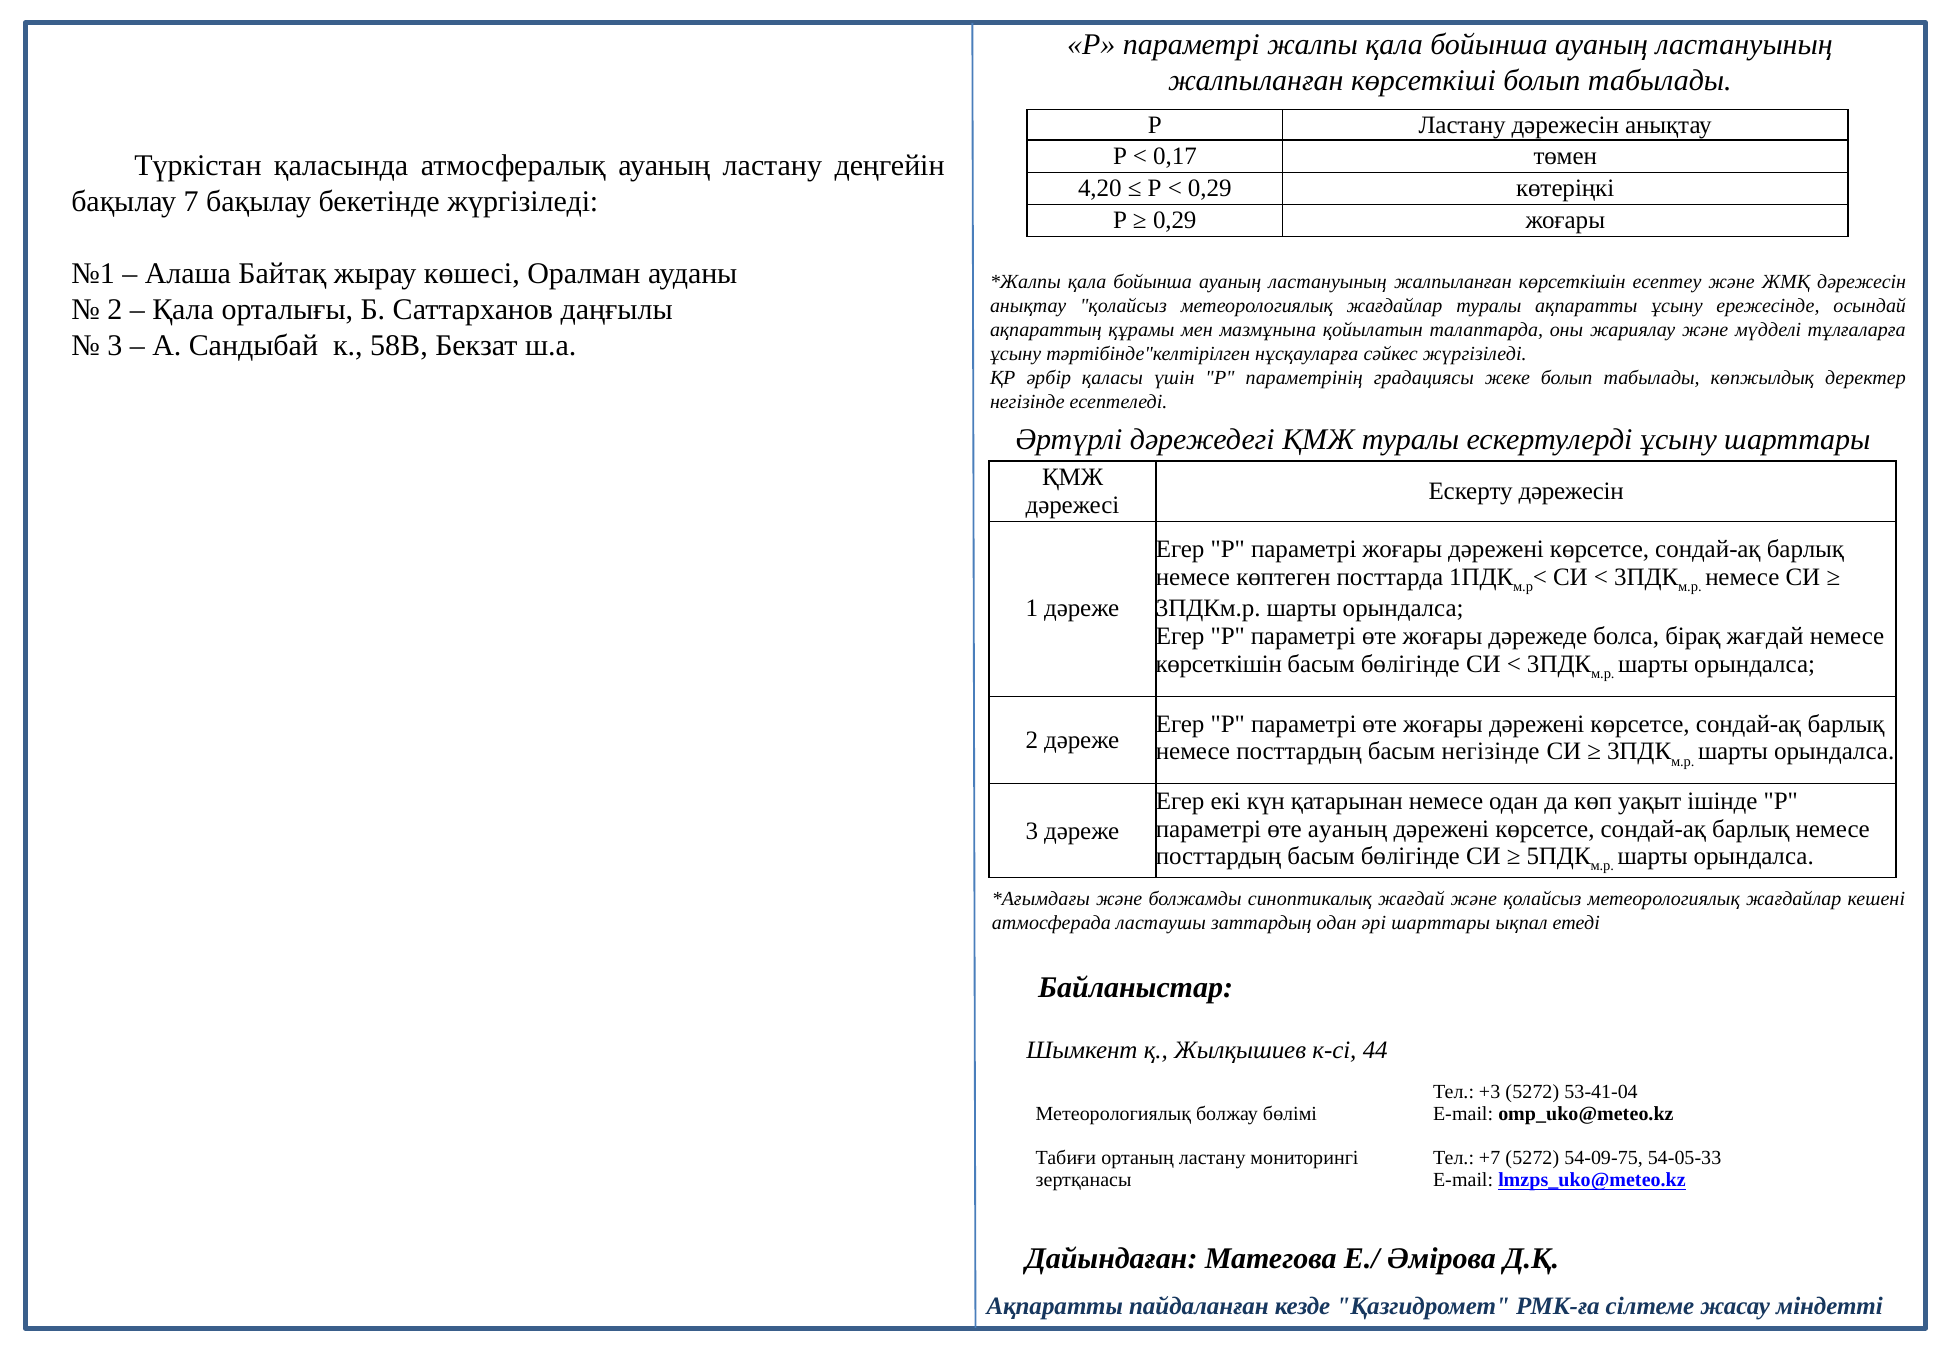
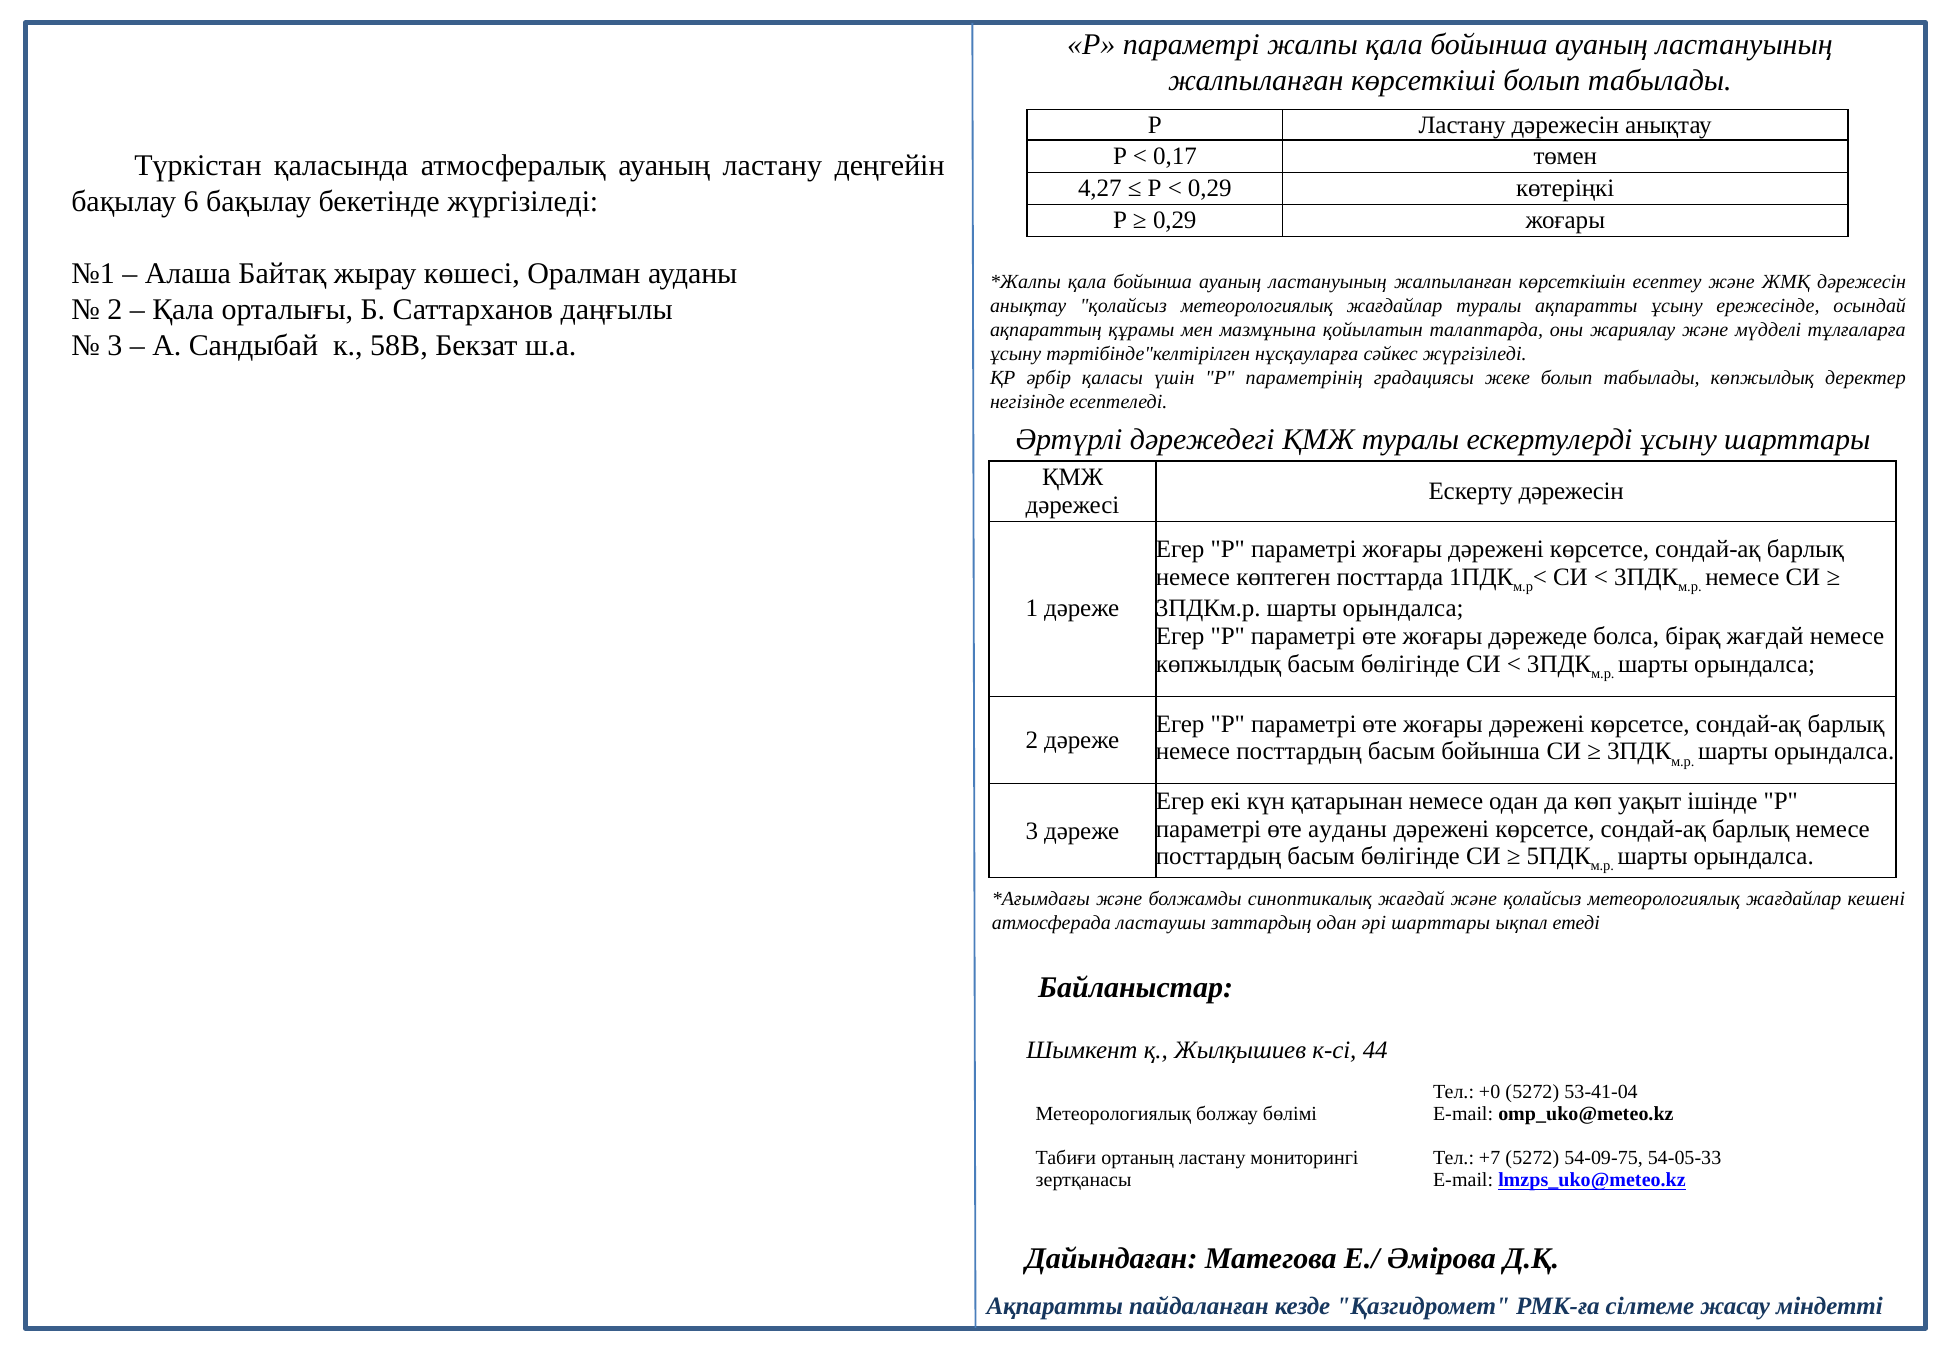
4,20: 4,20 -> 4,27 (1100, 188)
7: 7 -> 6 (191, 201)
көрсеткішін: көрсеткішін -> көпжылдық (1219, 664)
басым негізінде: негізінде -> бойынша (1491, 752)
өте ауаның: ауаның -> ауданы (1348, 829)
+3: +3 -> +0 (1490, 1092)
